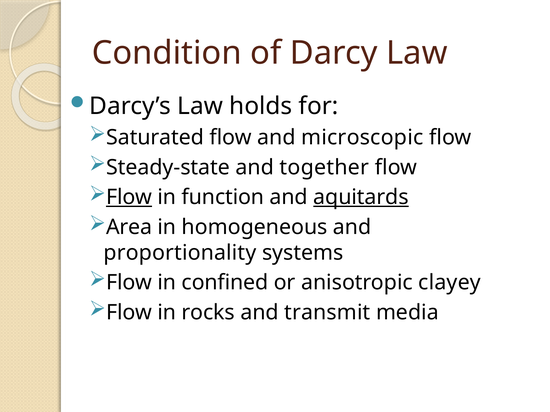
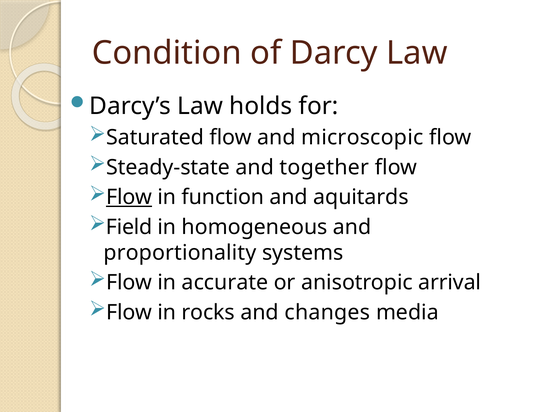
aquitards underline: present -> none (361, 197)
Area: Area -> Field (129, 227)
confined: confined -> accurate (225, 283)
clayey: clayey -> arrival (450, 283)
transmit: transmit -> changes (327, 313)
